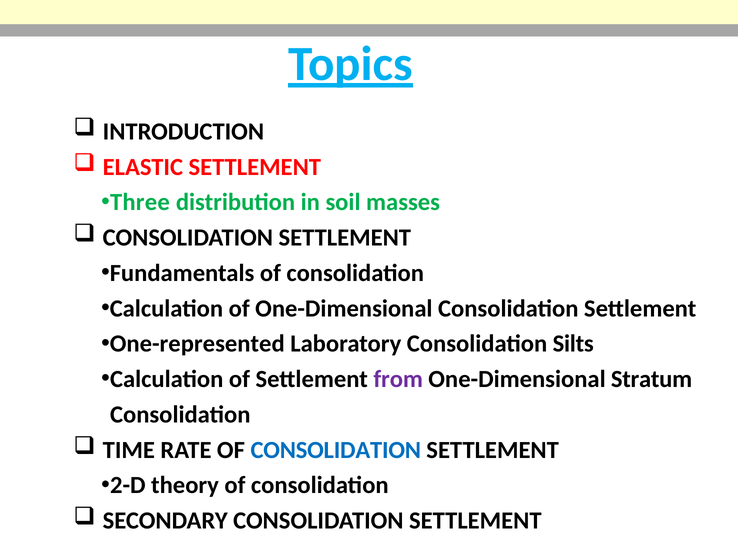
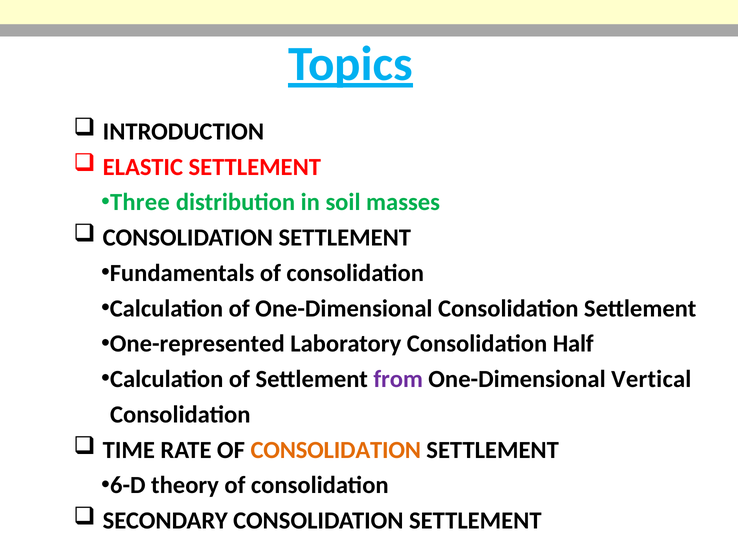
Silts: Silts -> Half (573, 344)
Stratum: Stratum -> Vertical (651, 380)
CONSOLIDATION colour: blue -> orange (336, 450)
2-D: 2-D -> 6-D (128, 486)
